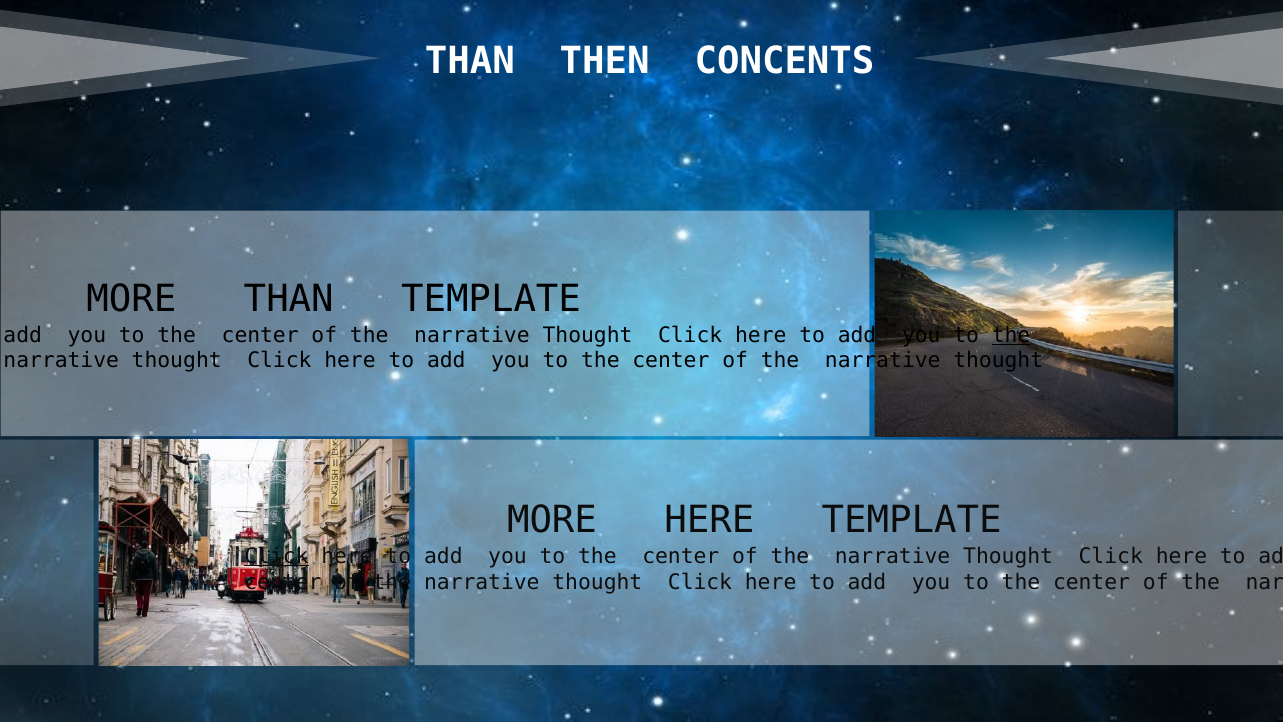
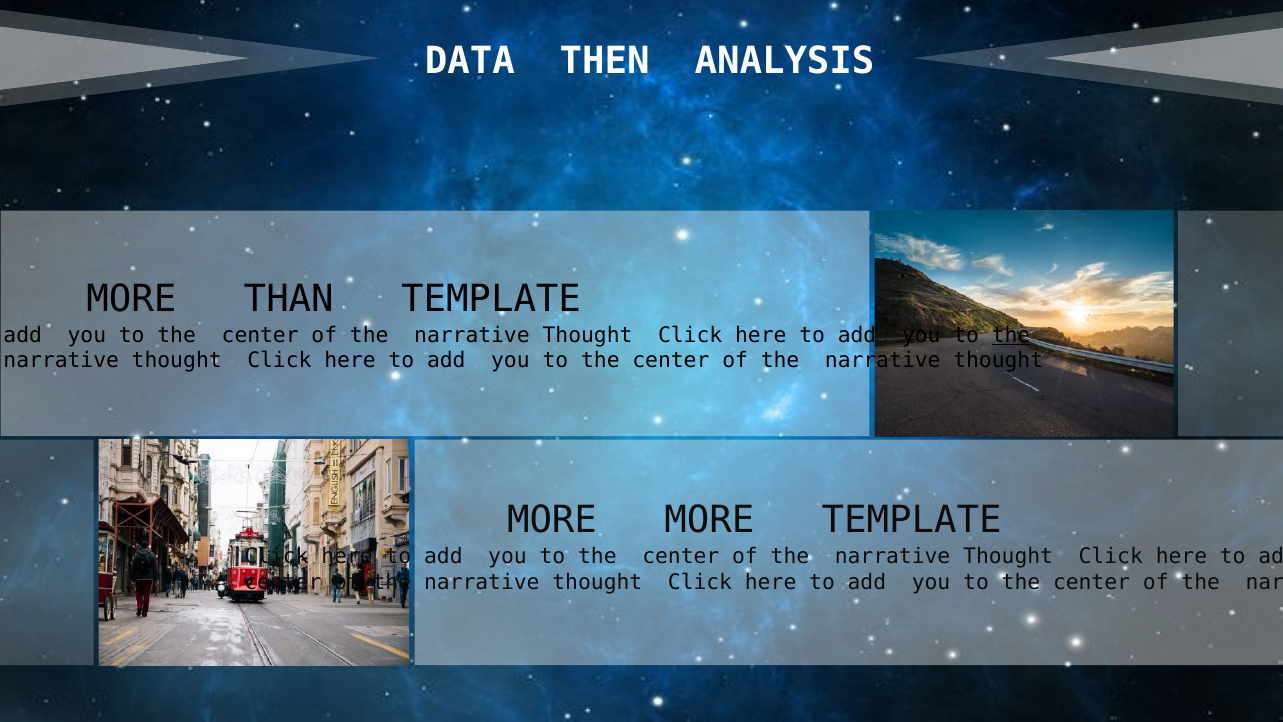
THAN: THAN -> DATA (470, 61)
CONCENTS: CONCENTS -> ANALYSIS (785, 61)
MORE HERE: HERE -> MORE (709, 520)
Click underline: present -> none (276, 556)
